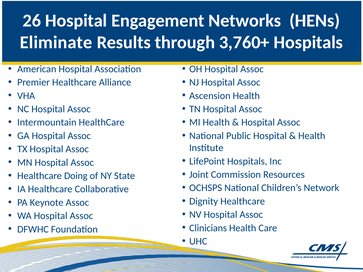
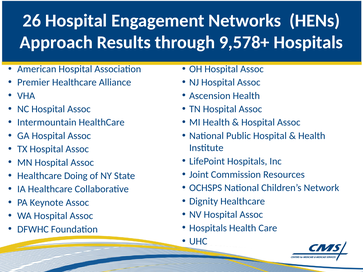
Eliminate: Eliminate -> Approach (56, 42)
3,760+: 3,760+ -> 9,578+ (244, 42)
Clinicians: Clinicians -> Hospitals (208, 228)
